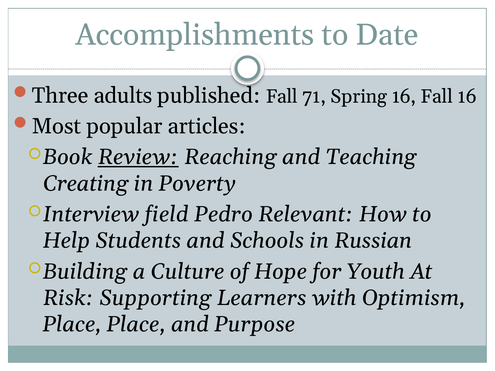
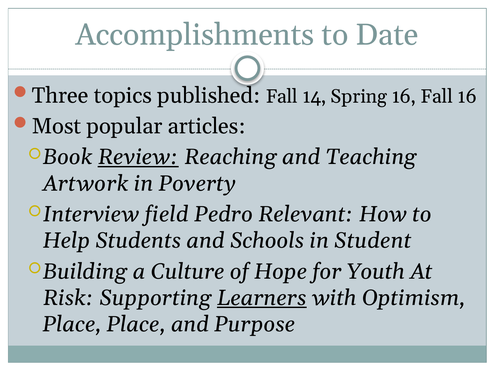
adults: adults -> topics (123, 96)
71: 71 -> 14 (314, 96)
Creating: Creating -> Artwork (86, 184)
Russian: Russian -> Student (373, 241)
Learners underline: none -> present (262, 298)
